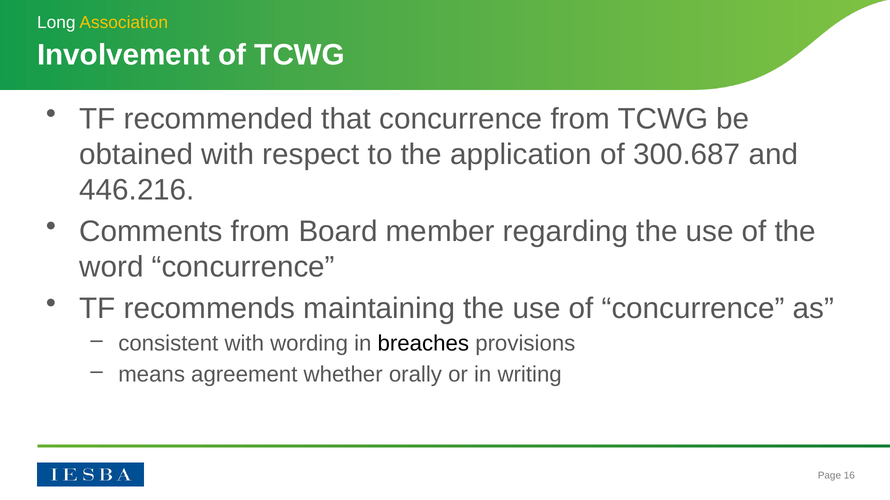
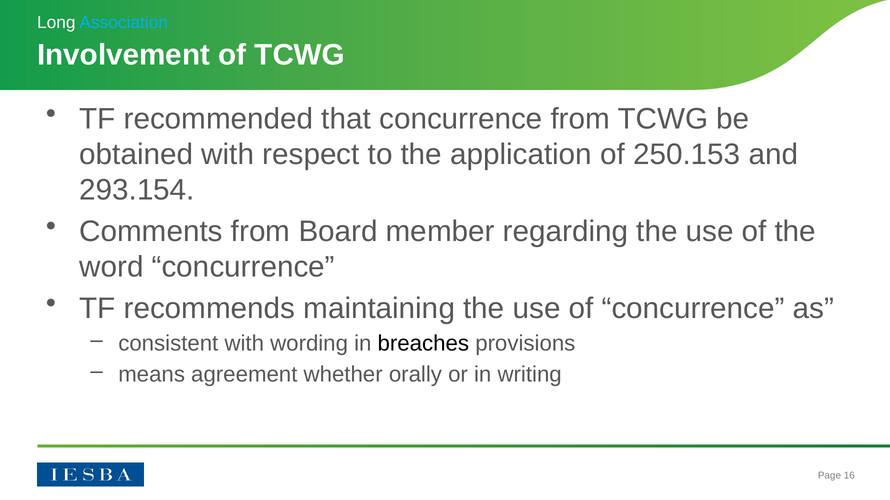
Association colour: yellow -> light blue (124, 23)
300.687: 300.687 -> 250.153 (687, 155)
446.216: 446.216 -> 293.154 (137, 190)
